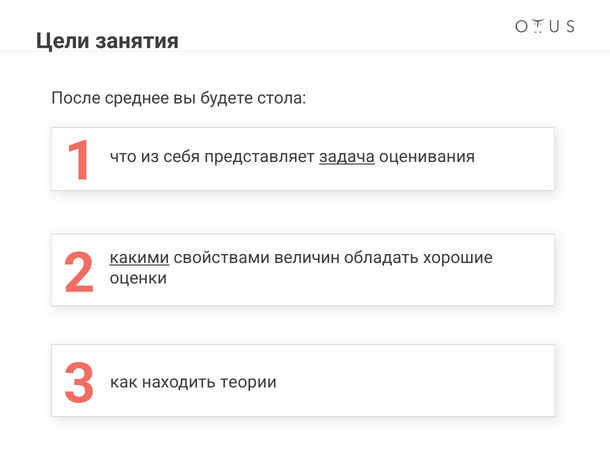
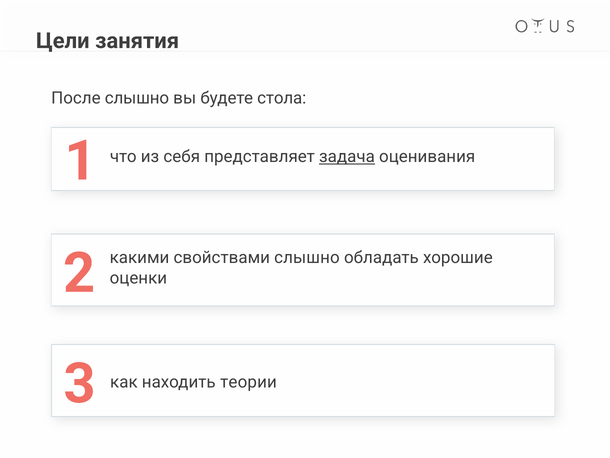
После среднее: среднее -> слышно (137, 98)
какими underline: present -> none (140, 258)
свойствами величин: величин -> слышно (307, 258)
